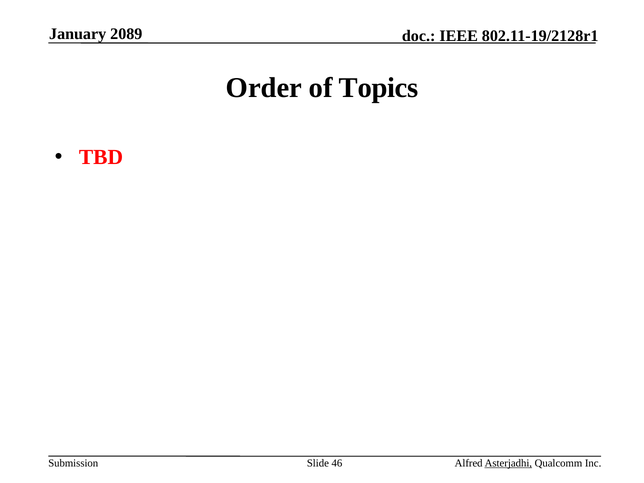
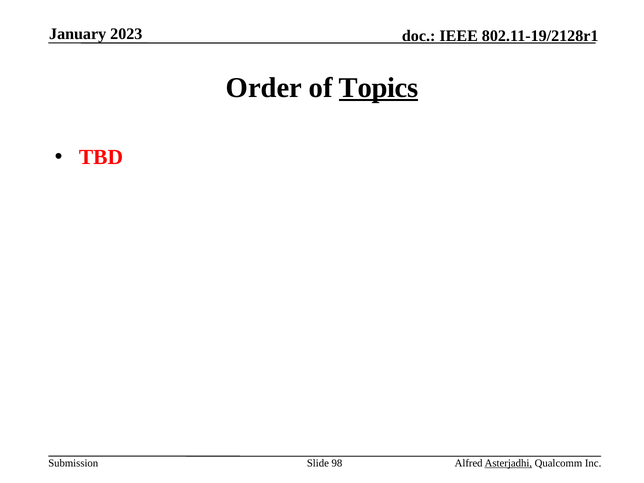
2089: 2089 -> 2023 (126, 34)
Topics underline: none -> present (379, 88)
46: 46 -> 98 (337, 463)
